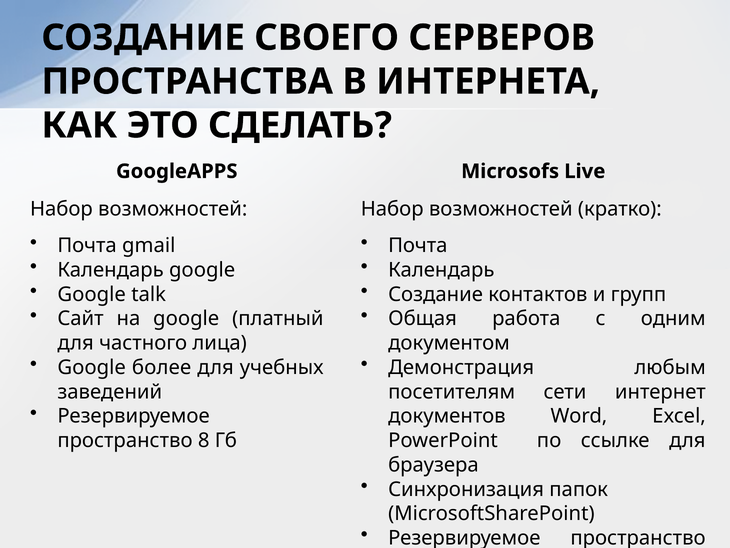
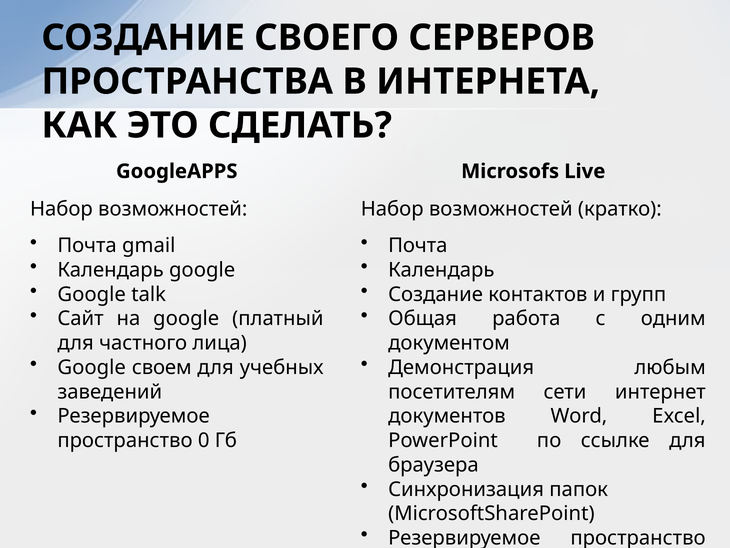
более: более -> своем (162, 367)
8: 8 -> 0 (204, 440)
